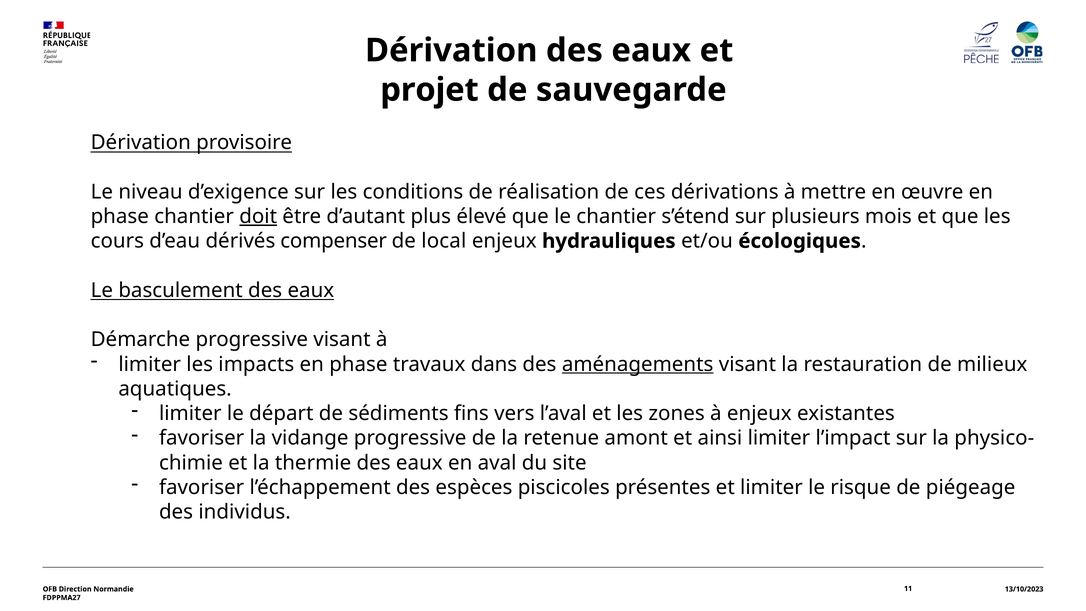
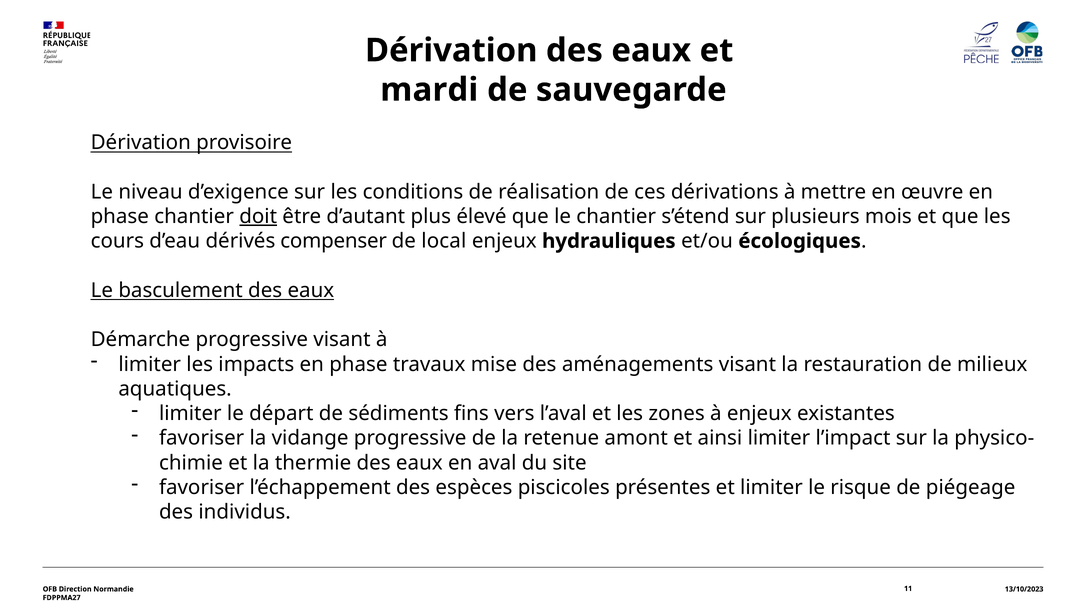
projet: projet -> mardi (429, 90)
dans: dans -> mise (494, 364)
aménagements underline: present -> none (638, 364)
